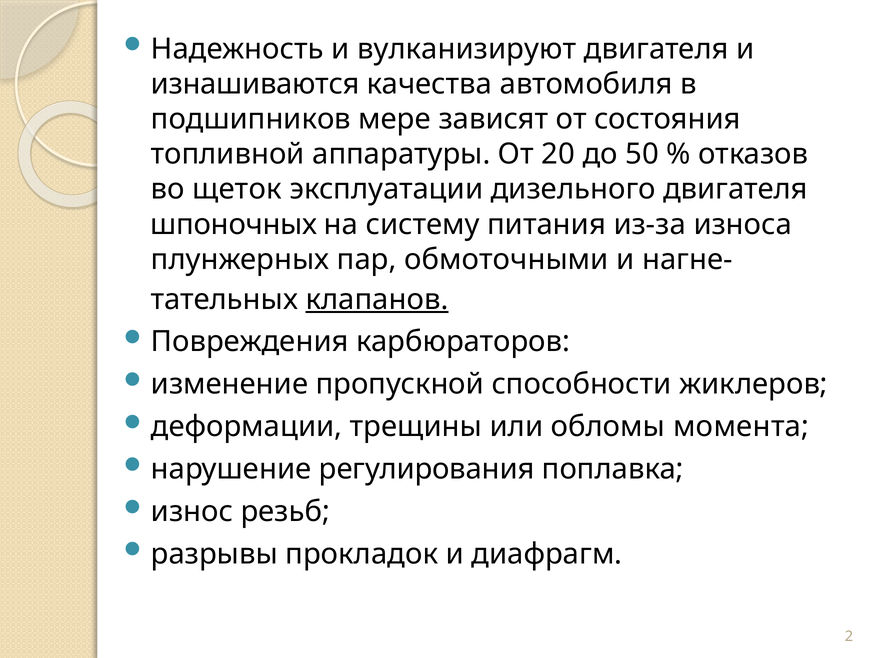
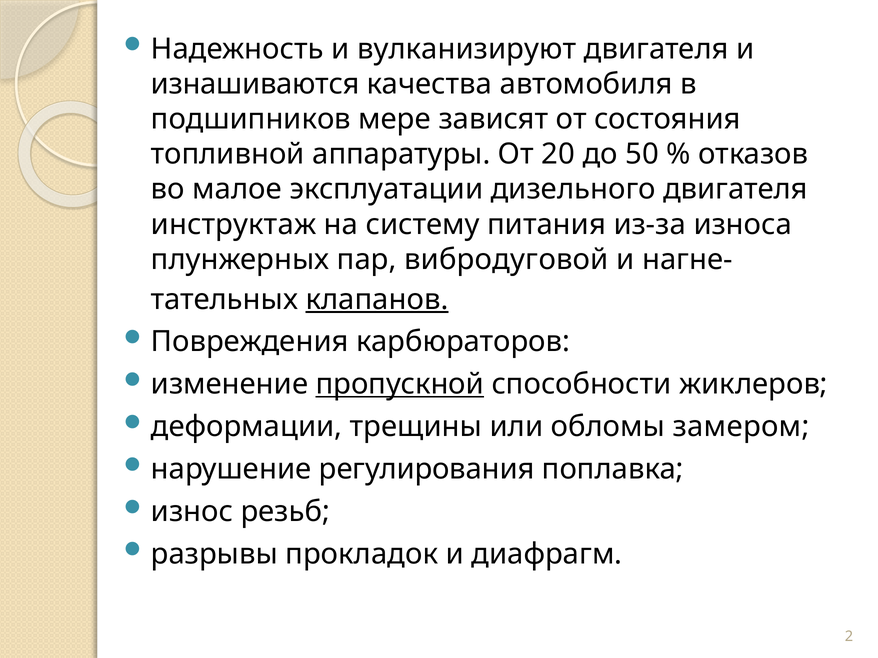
щеток: щеток -> малое (237, 189)
шпоночных: шпоночных -> инструктаж (234, 225)
обмоточными: обмоточными -> вибродуговой (506, 260)
пропускной underline: none -> present (400, 385)
момента: момента -> замером (741, 427)
